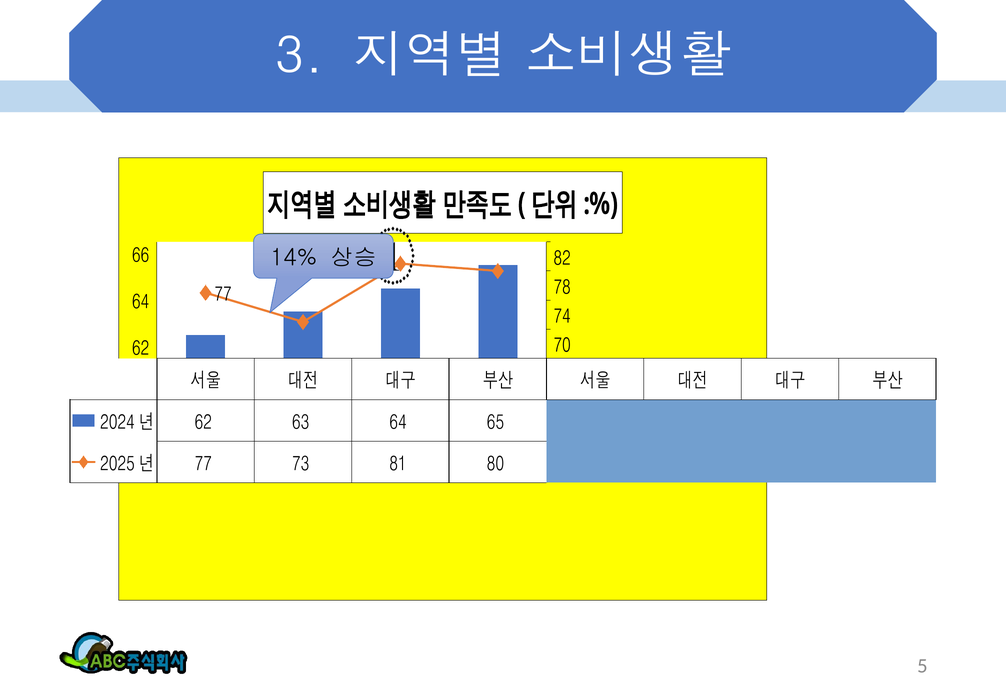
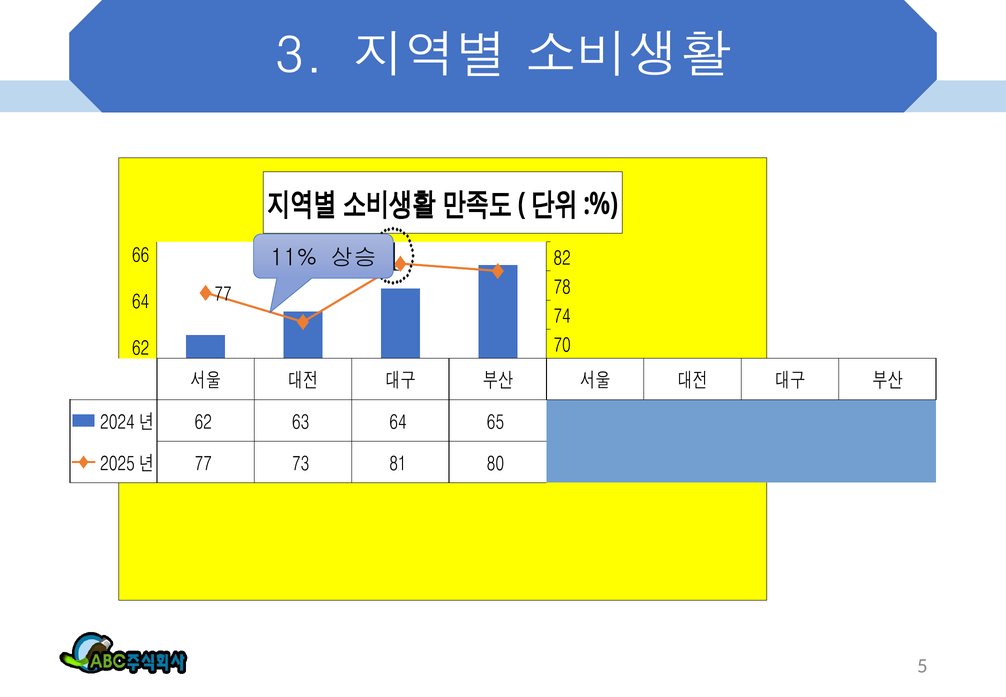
14%: 14% -> 11% (294, 258)
